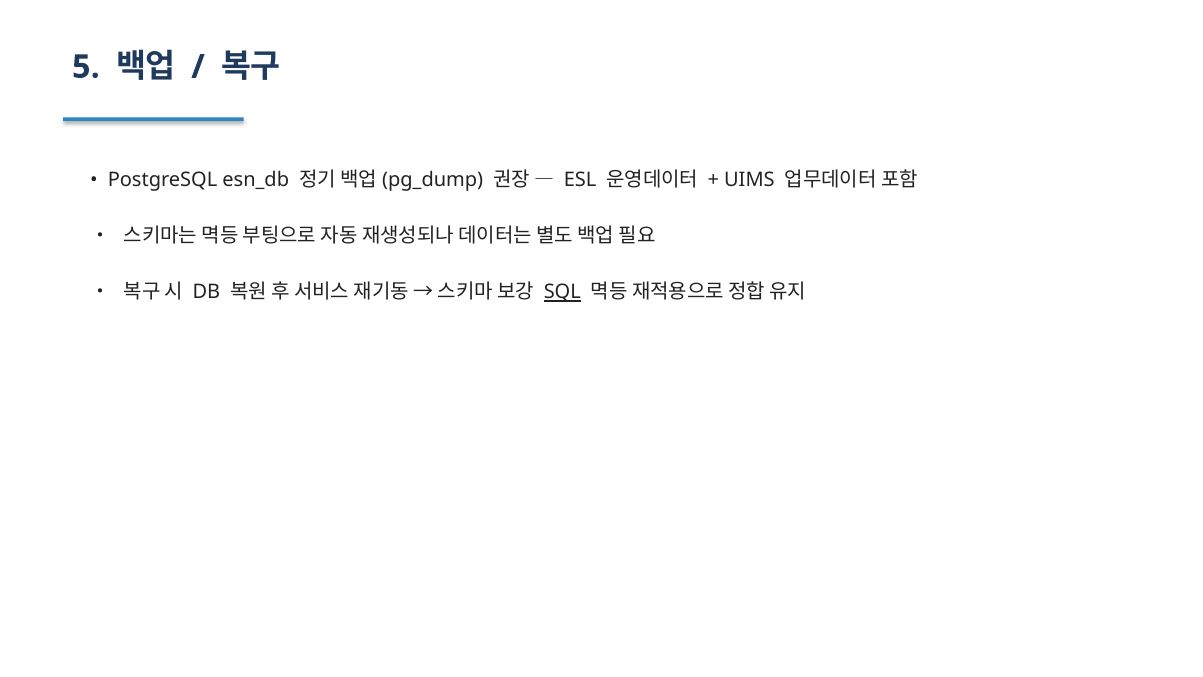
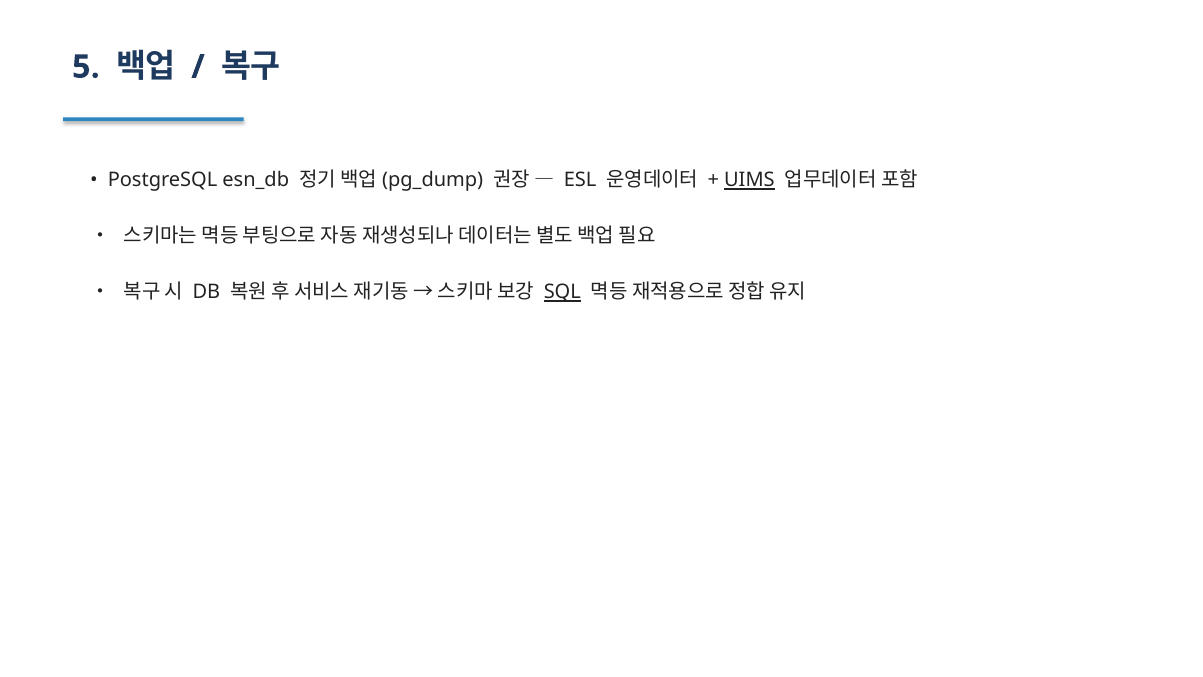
UIMS underline: none -> present (749, 180)
